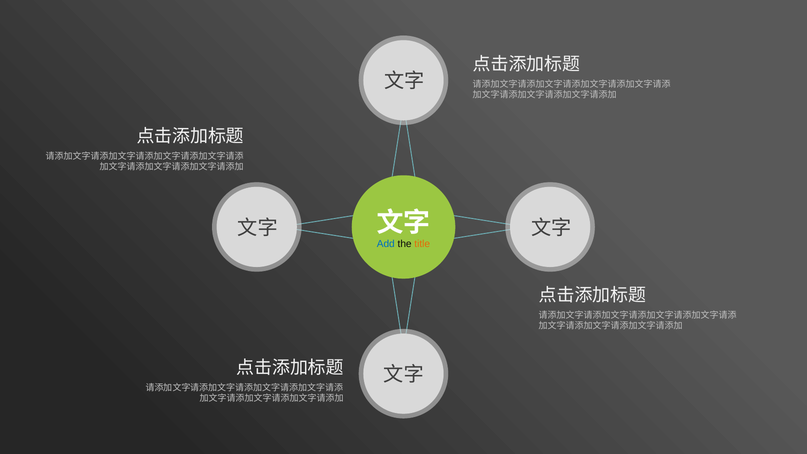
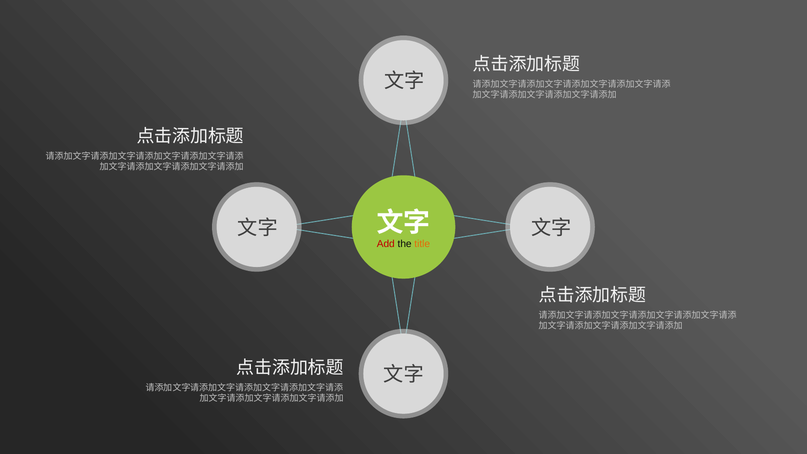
Add colour: blue -> red (386, 244)
